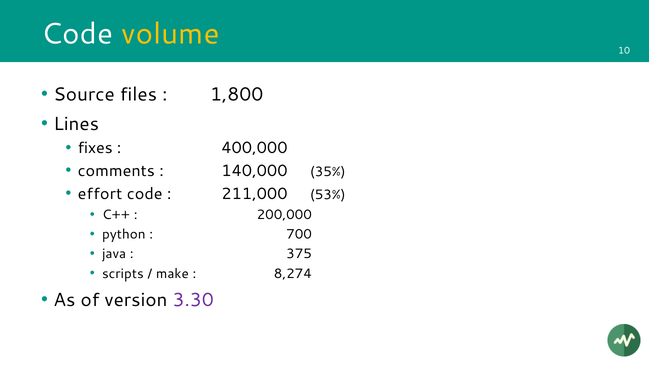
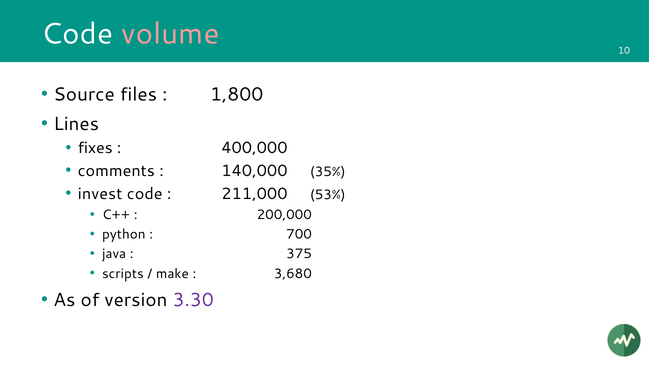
volume colour: yellow -> pink (170, 34)
effort: effort -> invest (100, 194)
8,274: 8,274 -> 3,680 (293, 274)
